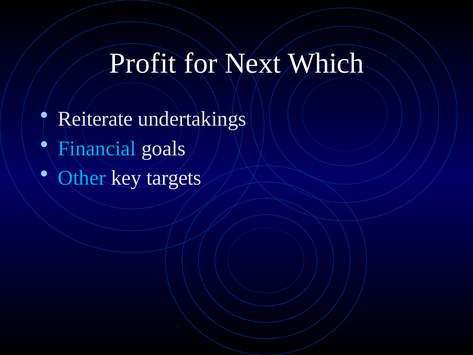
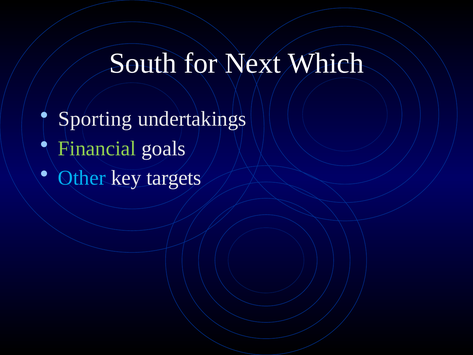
Profit: Profit -> South (143, 63)
Reiterate: Reiterate -> Sporting (95, 119)
Financial colour: light blue -> light green (97, 148)
